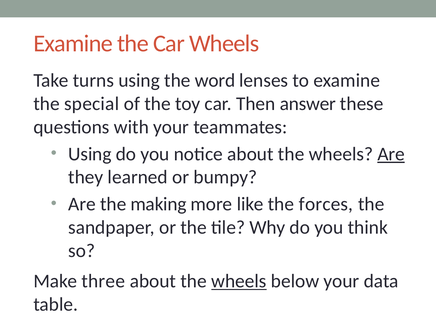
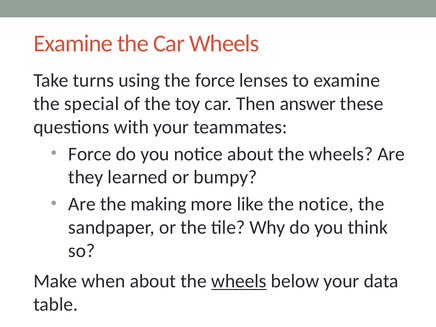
the word: word -> force (215, 81)
Using: Using -> Force (90, 154)
Are underline: present -> none (391, 154)
the forces: forces -> notice (326, 204)
three: three -> when (103, 281)
